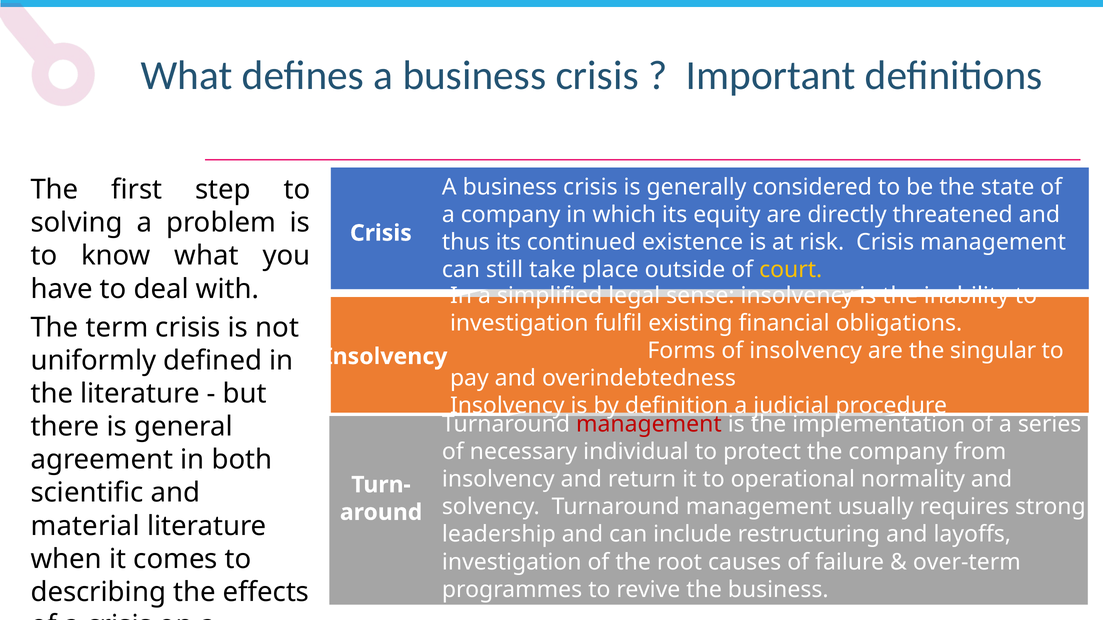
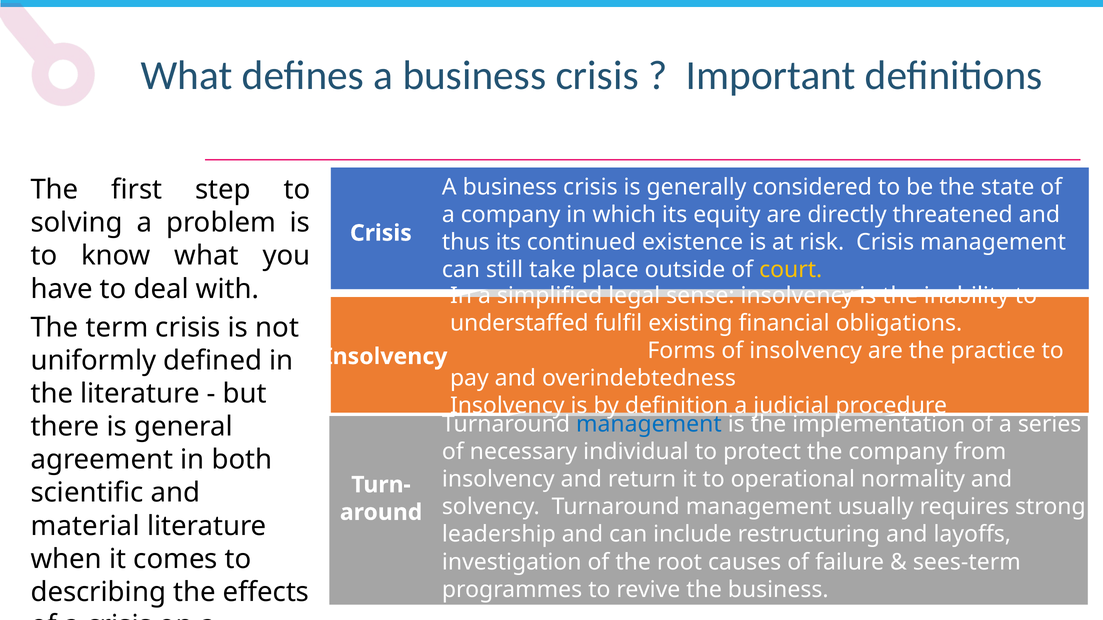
investigation: investigation -> understaffed (519, 323)
singular: singular -> practice (993, 351)
management colour: red -> blue (649, 424)
over-term: over-term -> sees-term (967, 562)
